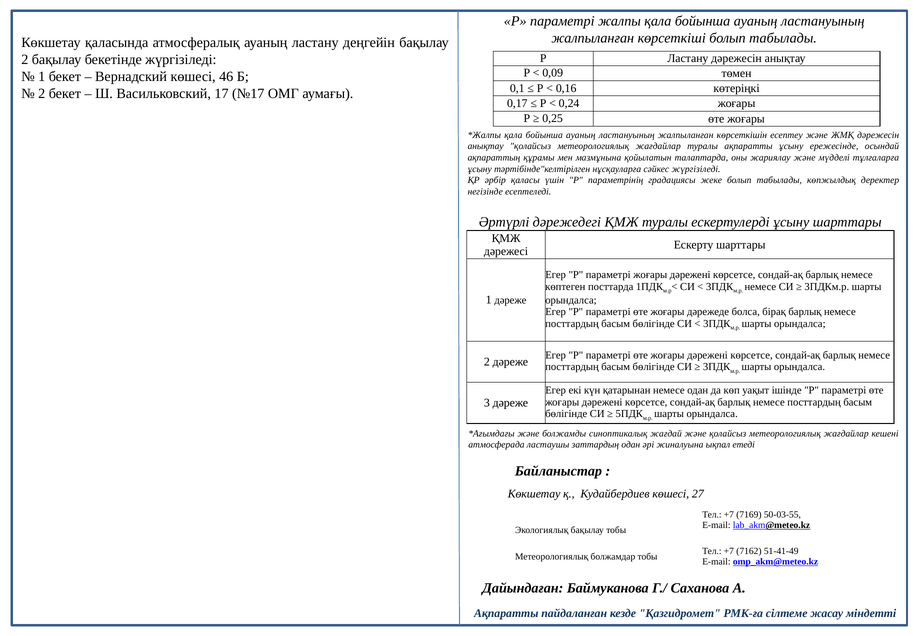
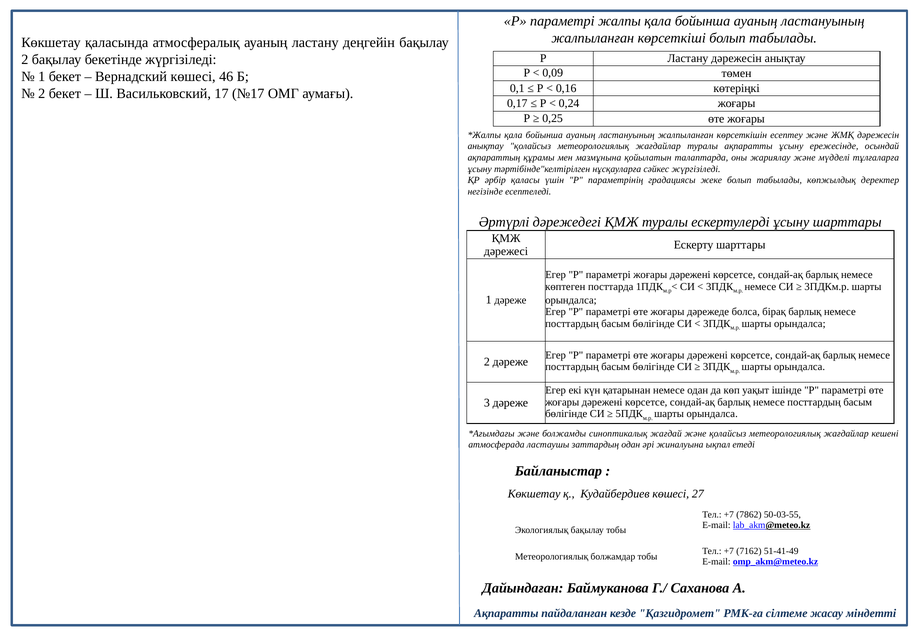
7169: 7169 -> 7862 (749, 515)
